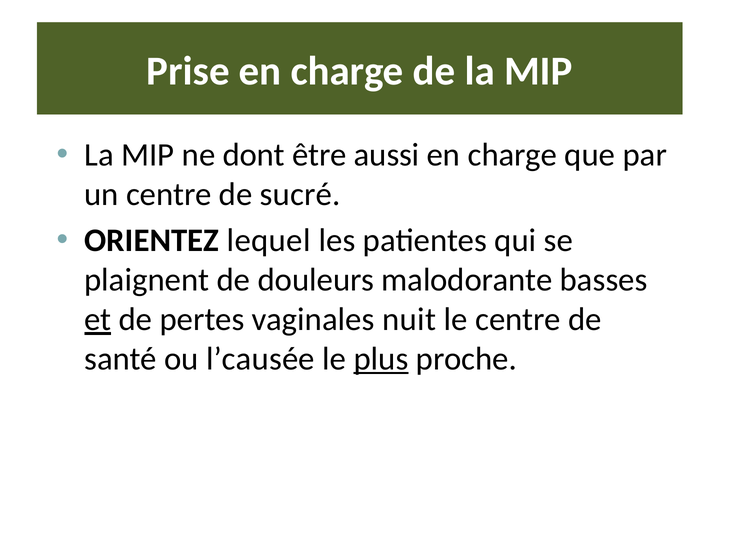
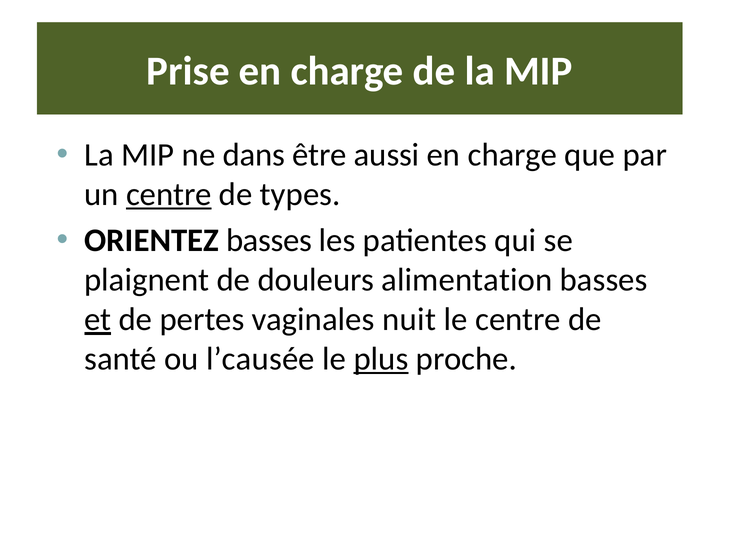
dont: dont -> dans (254, 155)
centre underline: none -> present (169, 194)
sucré: sucré -> types (300, 194)
ORIENTEZ lequel: lequel -> basses (269, 240)
malodorante: malodorante -> alimentation (467, 280)
